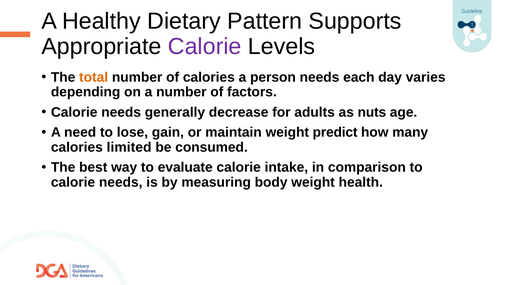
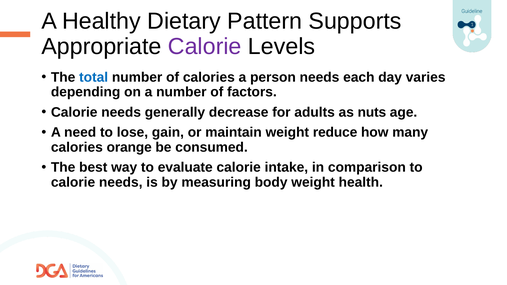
total colour: orange -> blue (94, 77)
predict: predict -> reduce (335, 132)
limited: limited -> orange (129, 147)
